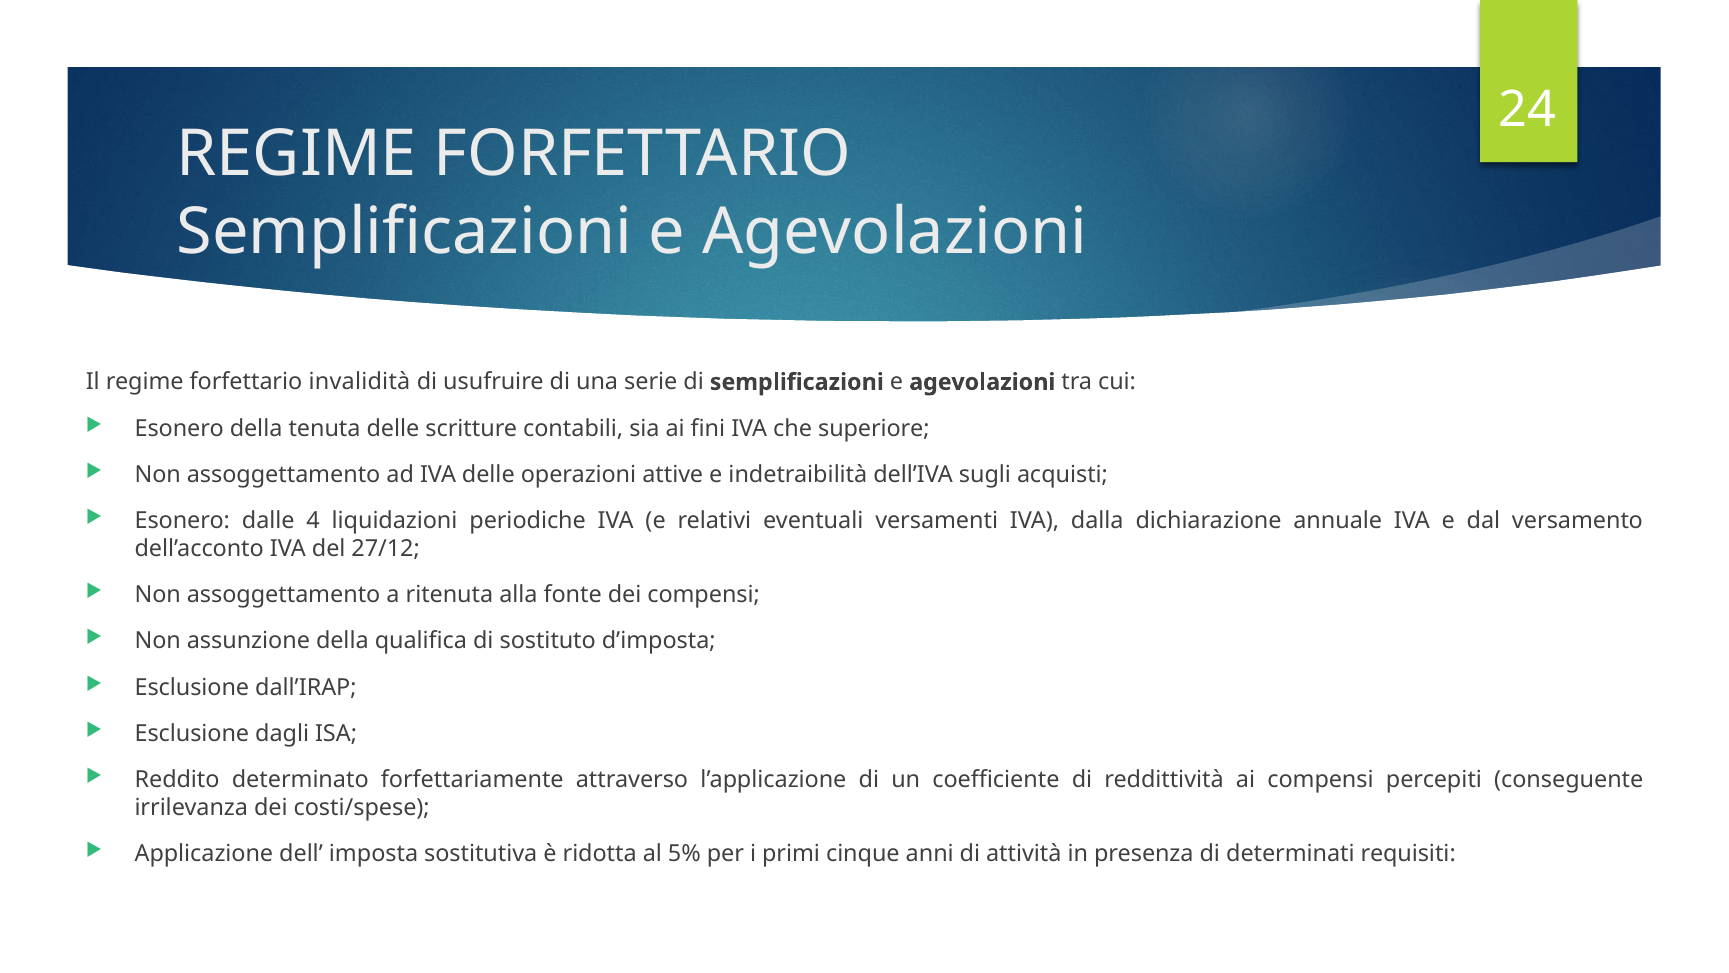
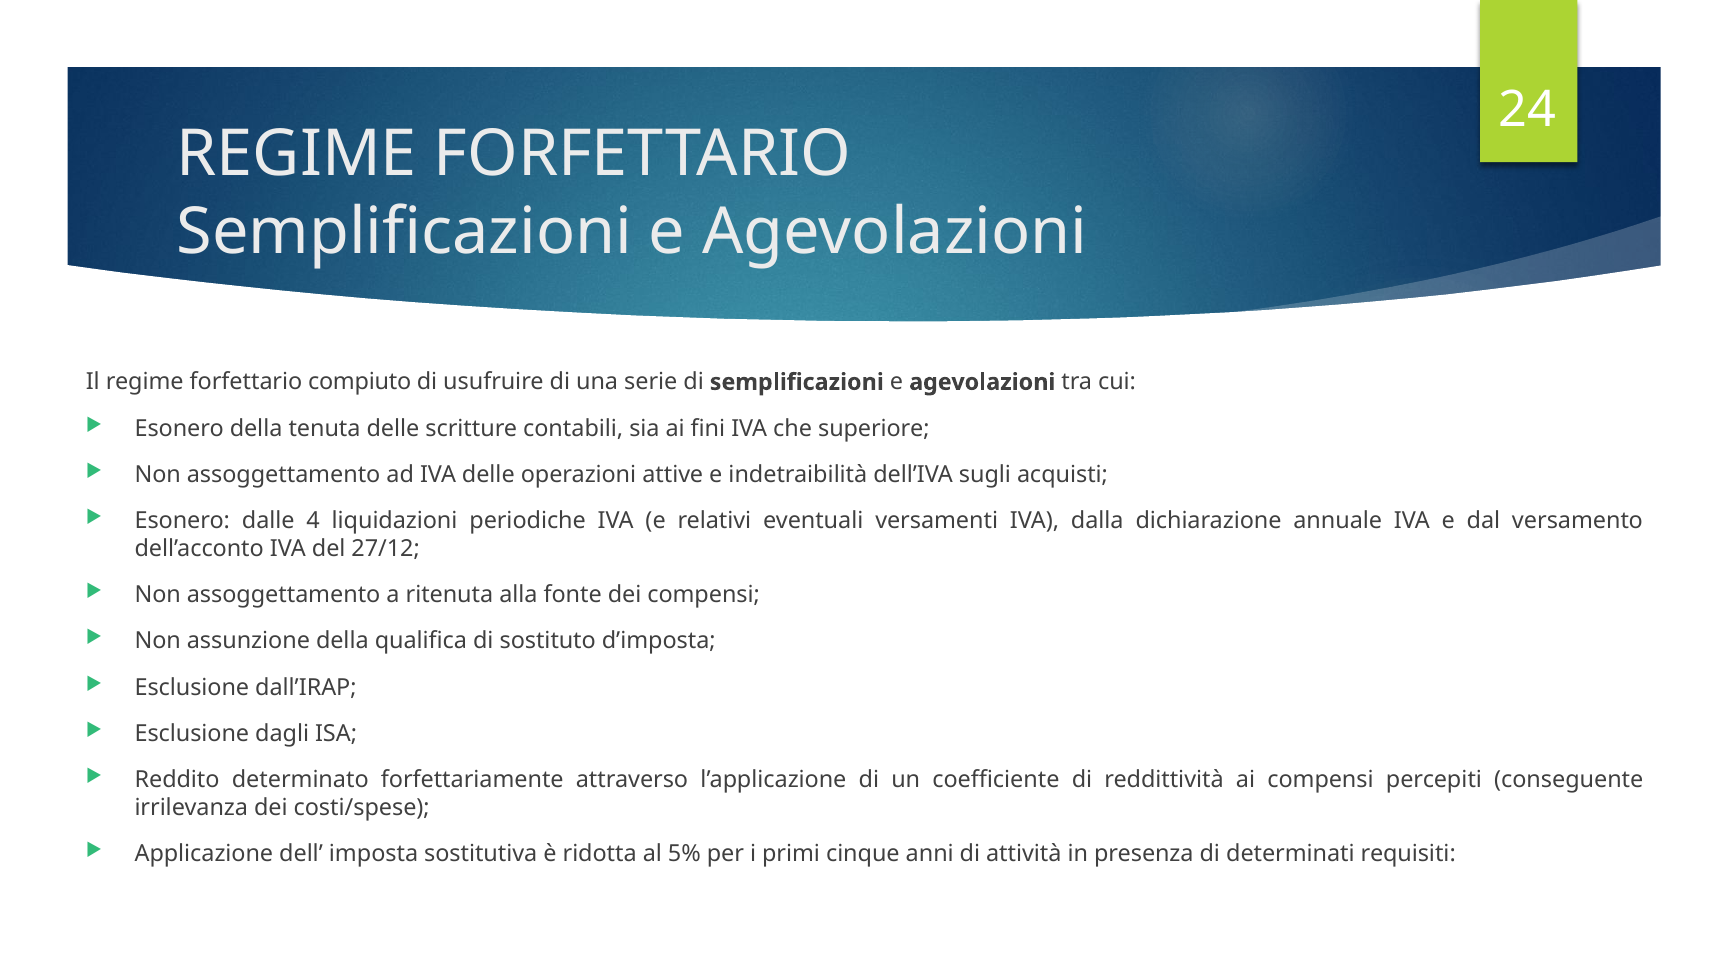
invalidità: invalidità -> compiuto (360, 382)
